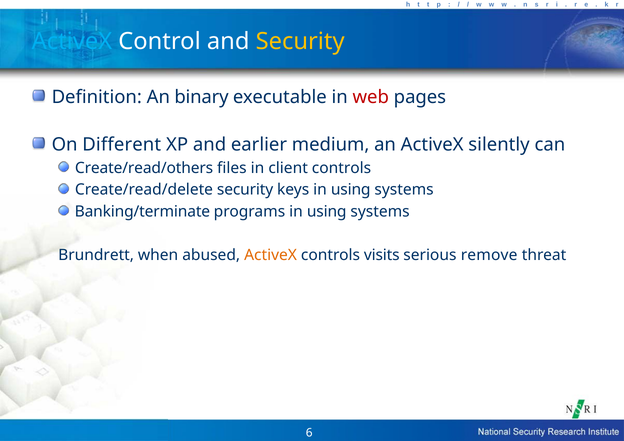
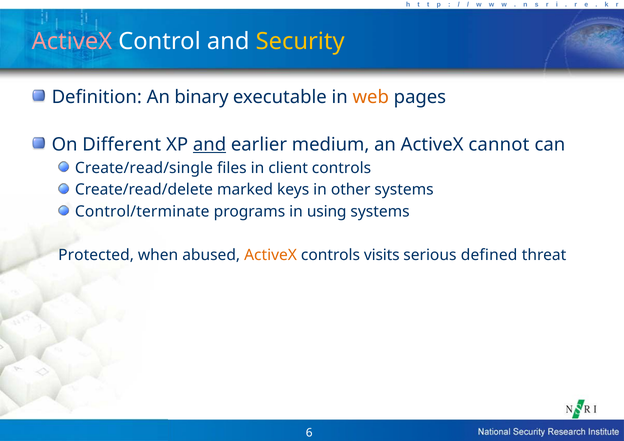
ActiveX colour: light blue -> pink (72, 42)
web colour: red -> orange (371, 97)
and underline: none -> present (210, 145)
silently: silently -> cannot (499, 145)
Create/read/others: Create/read/others -> Create/read/single (144, 168)
Create/read/delete security: security -> marked (245, 190)
keys in using: using -> other (351, 190)
Banking/terminate: Banking/terminate -> Control/terminate (142, 212)
Brundrett: Brundrett -> Protected (96, 255)
remove: remove -> defined (489, 255)
